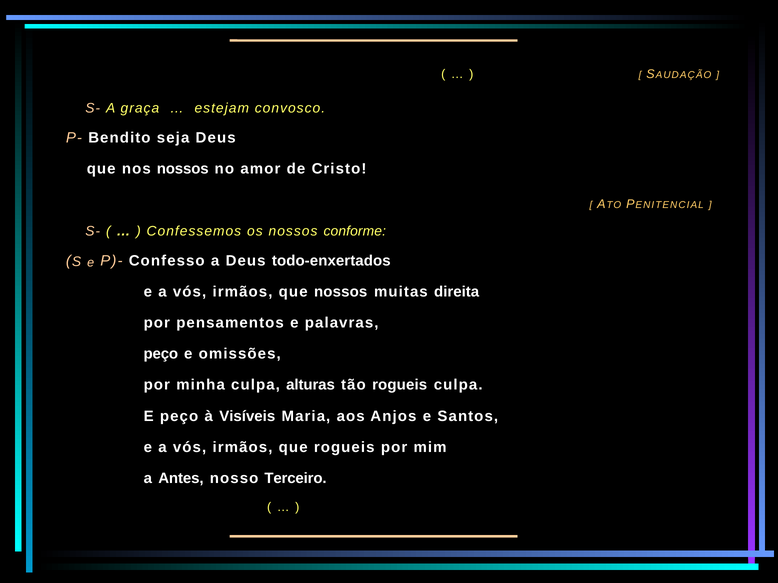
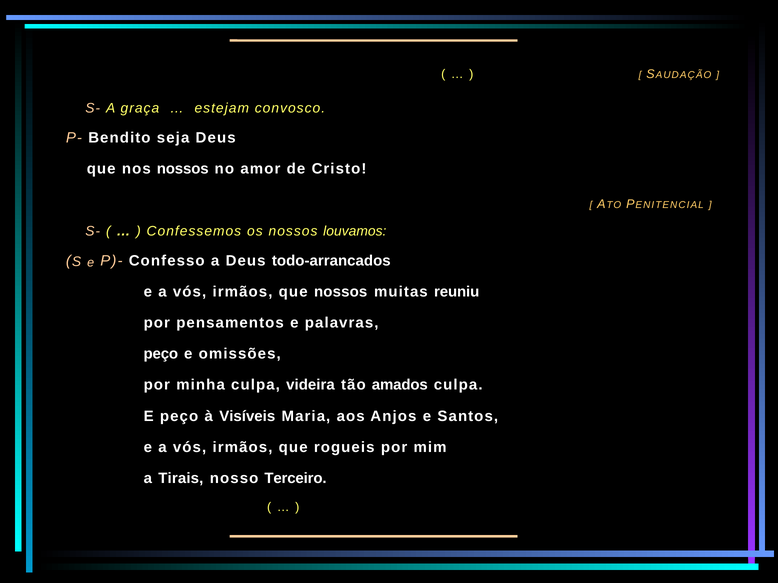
conforme: conforme -> louvamos (355, 231)
todo-enxertados: todo-enxertados -> todo-arrancados (331, 261)
direita: direita -> reuniu (457, 292)
alturas: alturas -> videira (310, 385)
tão rogueis: rogueis -> amados (400, 385)
Antes: Antes -> Tirais (181, 479)
